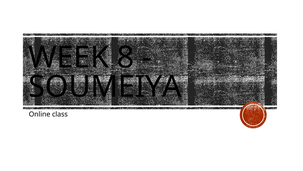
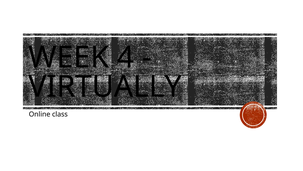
8: 8 -> 4 (126, 57)
SOUMEIYA: SOUMEIYA -> VIRTUALLY (105, 87)
